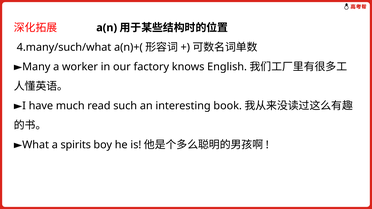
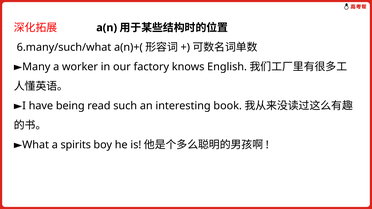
4.many/such/what: 4.many/such/what -> 6.many/such/what (64, 47)
much: much -> being (70, 106)
